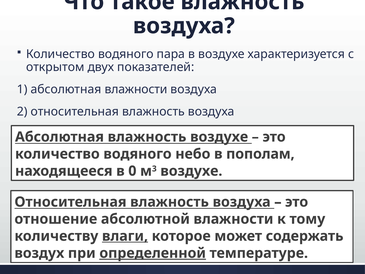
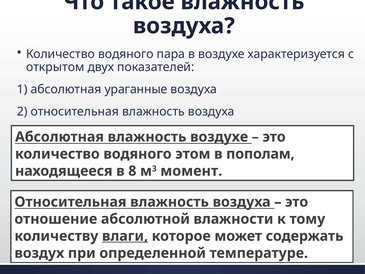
абсолютная влажности: влажности -> ураганные (136, 89)
небо: небо -> этом (193, 154)
0: 0 -> 8 (132, 171)
воздухе: воздухе -> момент (191, 171)
определенной underline: present -> none (153, 253)
